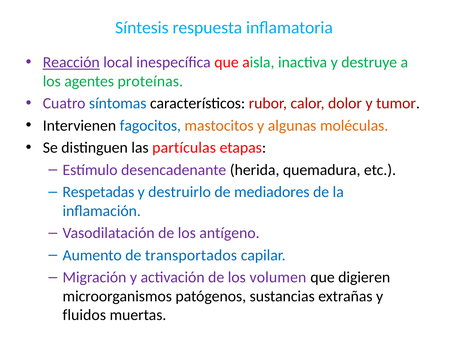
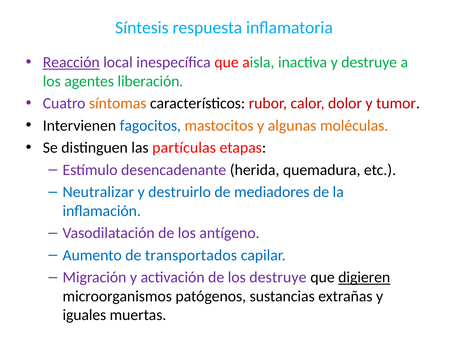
proteínas: proteínas -> liberación (150, 81)
síntomas colour: blue -> orange (118, 103)
Respetadas: Respetadas -> Neutralizar (98, 192)
los volumen: volumen -> destruye (278, 277)
digieren underline: none -> present (364, 277)
fluidos: fluidos -> iguales (84, 315)
